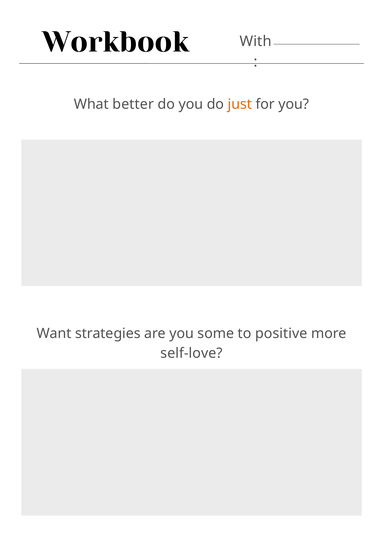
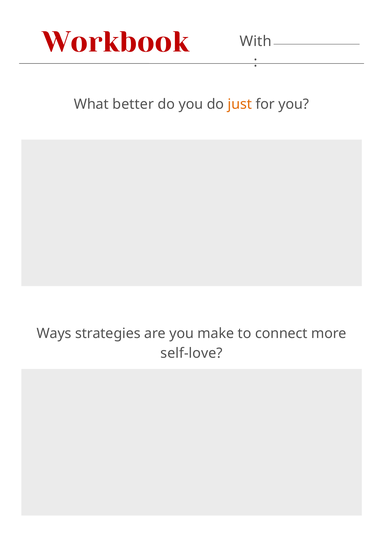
Workbook colour: black -> red (116, 42)
Want: Want -> Ways (54, 333)
some: some -> make (216, 333)
positive: positive -> connect (281, 333)
